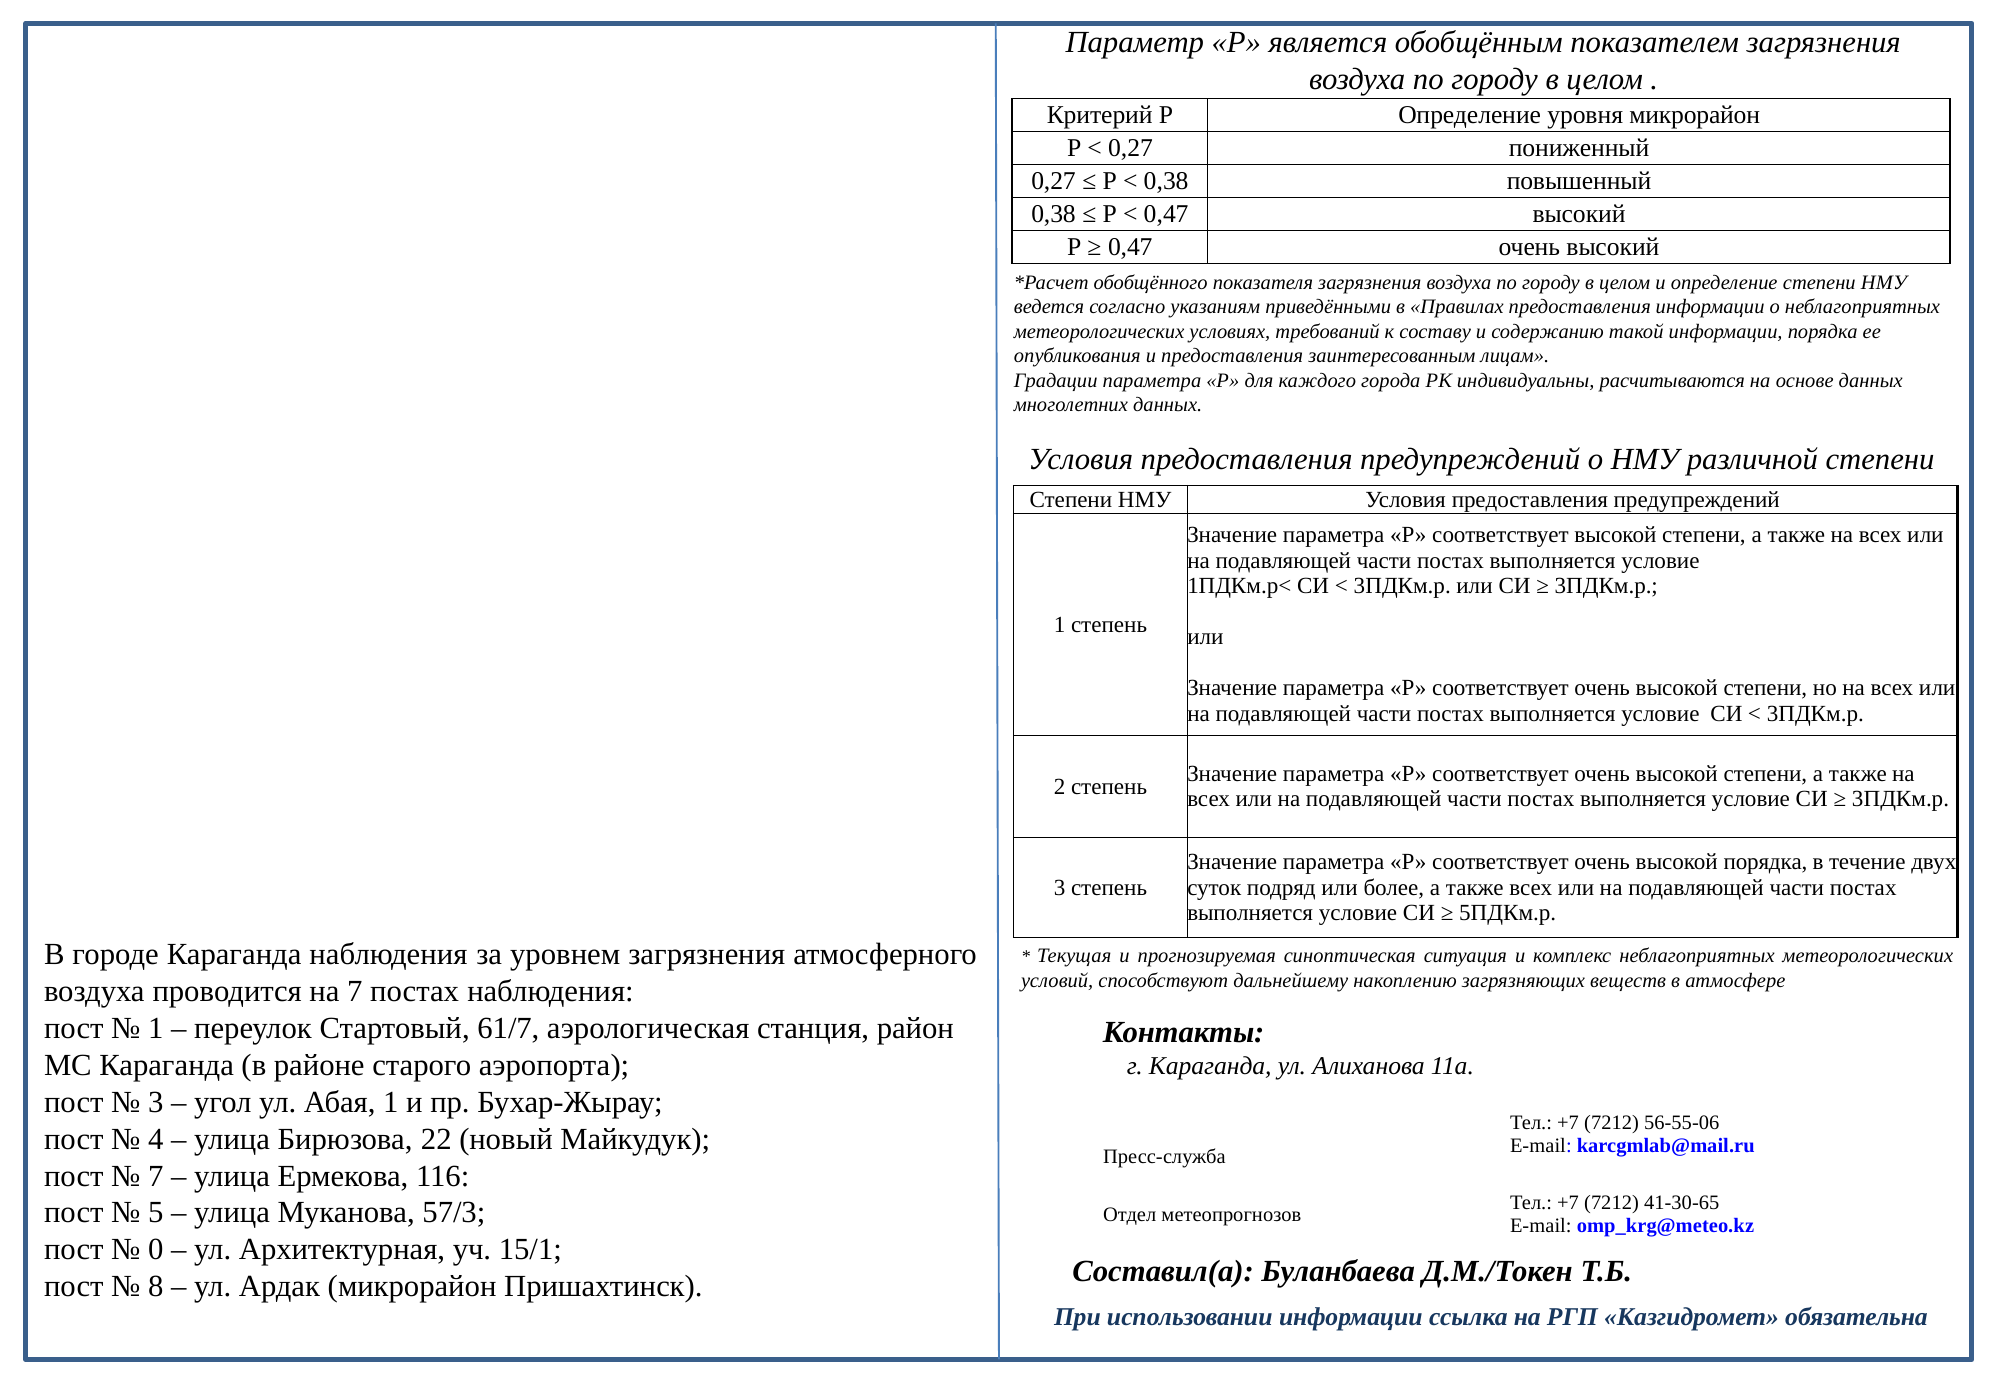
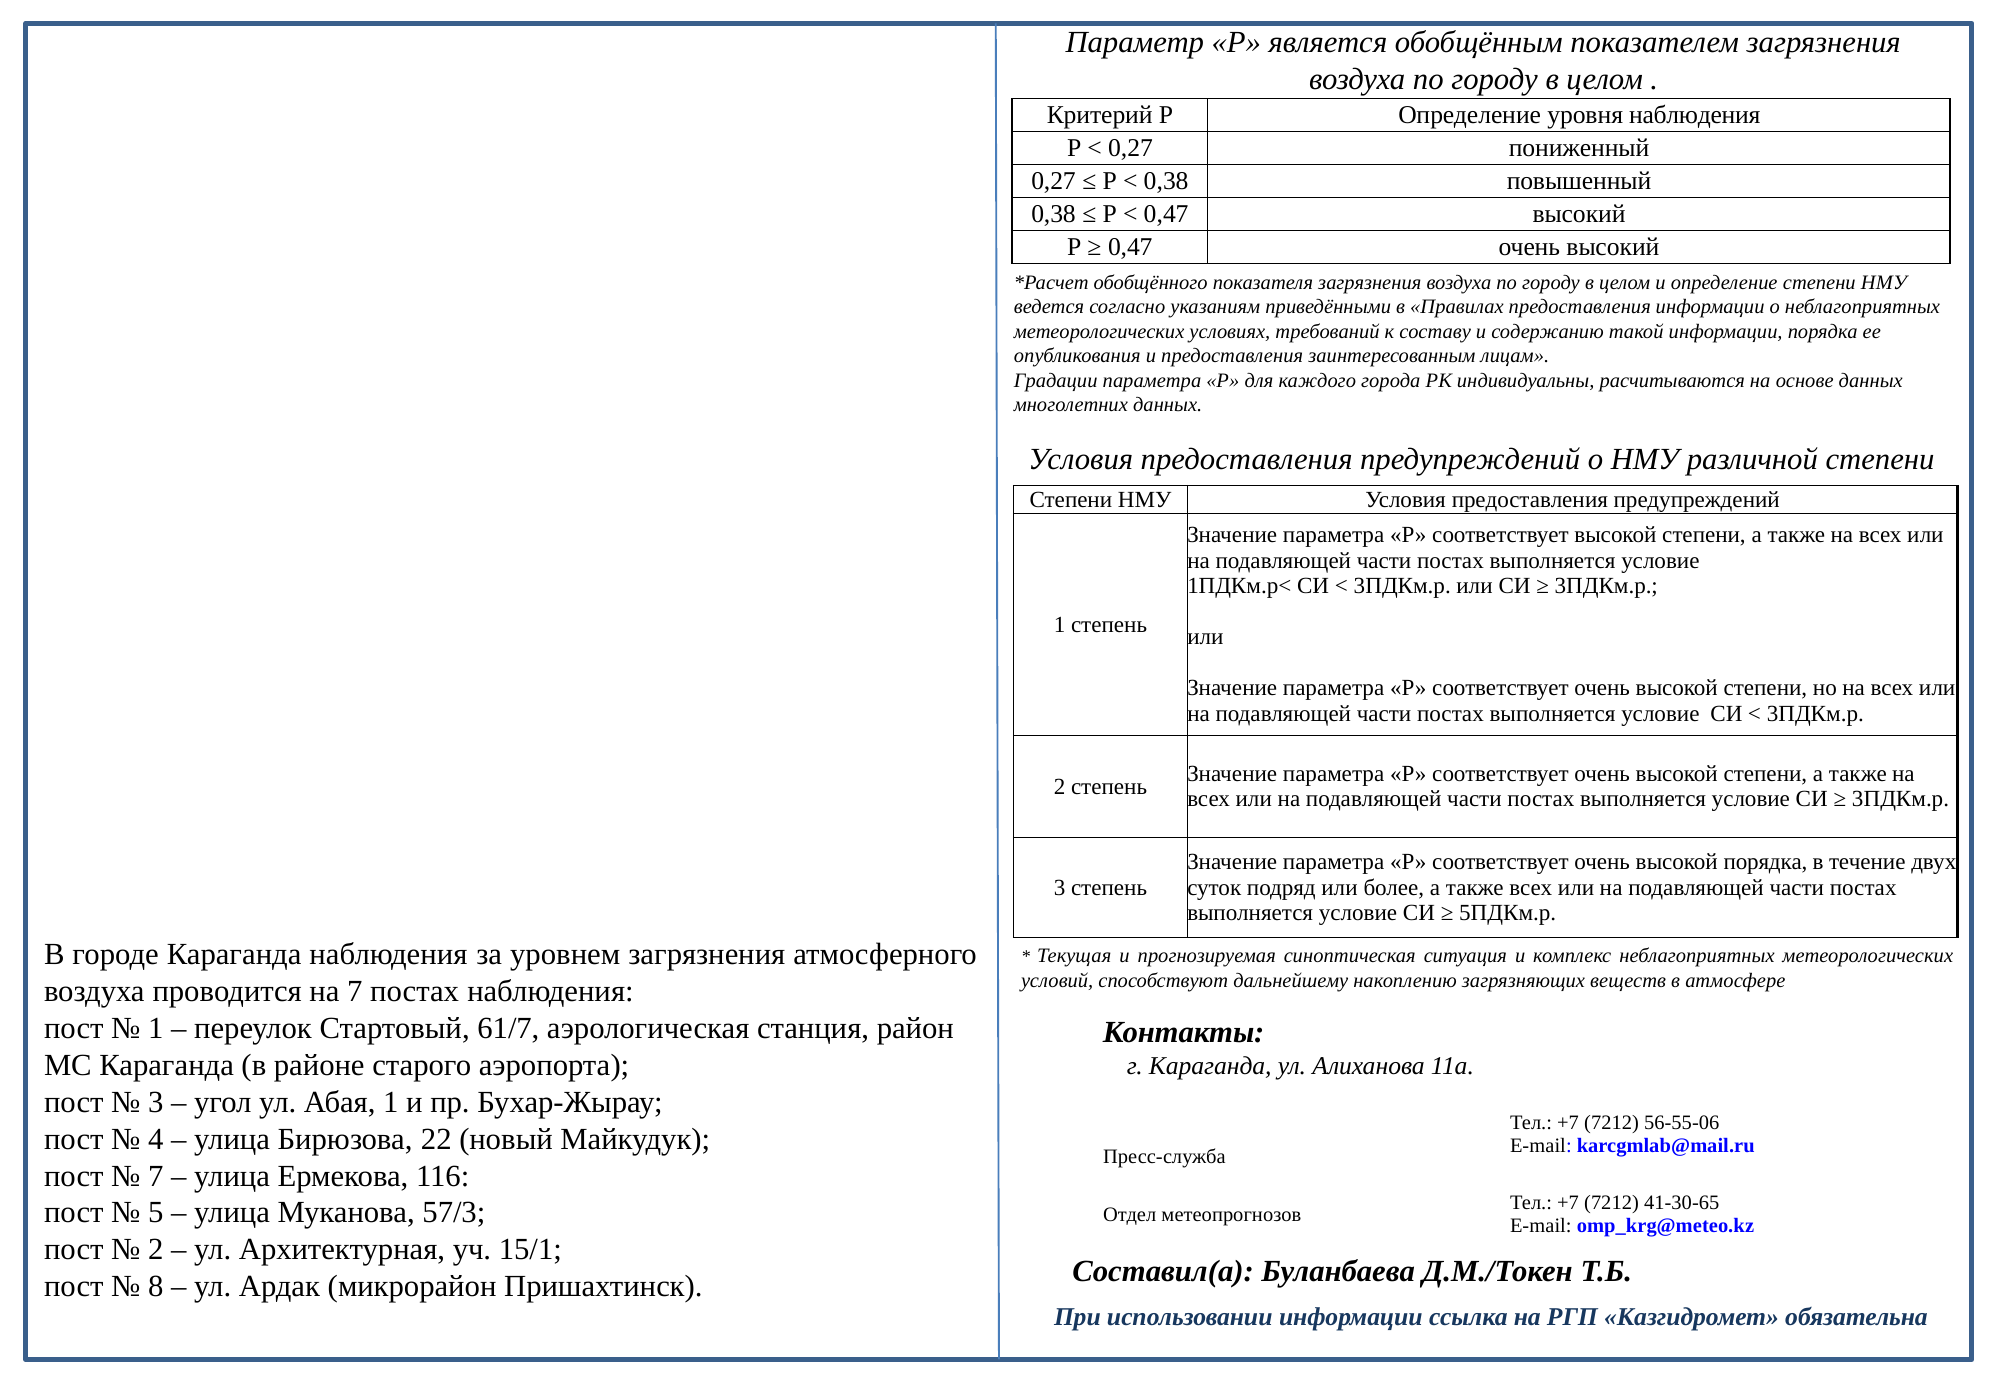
уровня микрорайон: микрорайон -> наблюдения (1695, 115)
0: 0 -> 2 (156, 1250)
